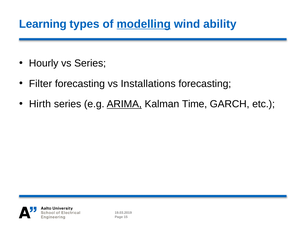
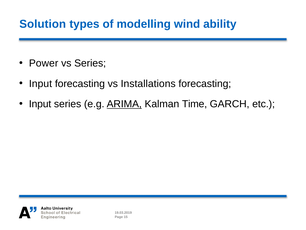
Learning: Learning -> Solution (43, 24)
modelling underline: present -> none (144, 24)
Hourly: Hourly -> Power (44, 63)
Filter: Filter -> Input (40, 83)
Hirth: Hirth -> Input (40, 104)
